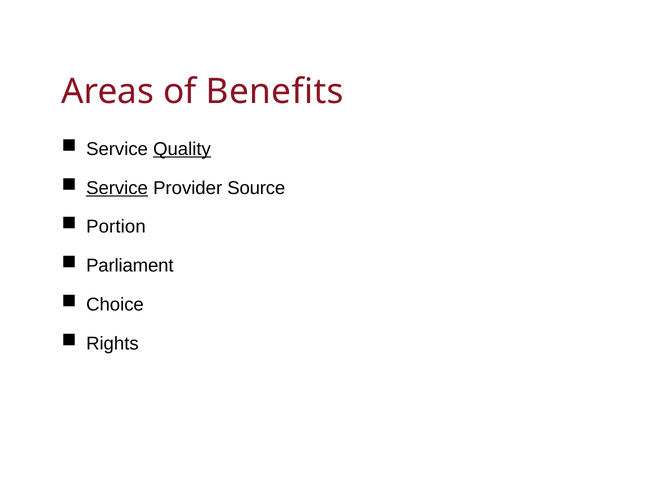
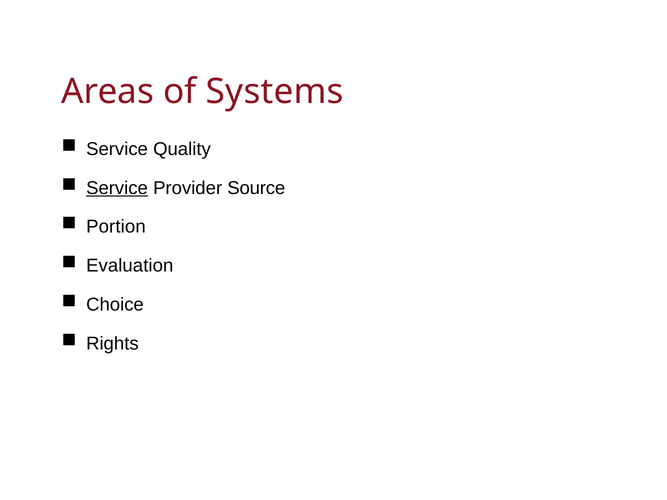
Benefits: Benefits -> Systems (275, 92)
Quality underline: present -> none (182, 149)
Parliament: Parliament -> Evaluation (130, 266)
